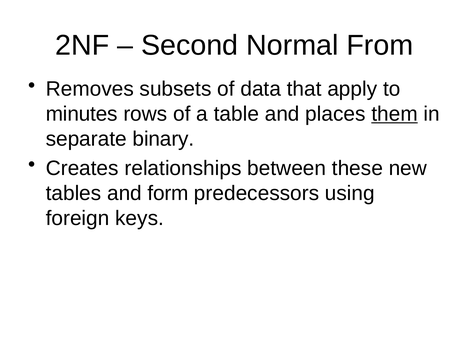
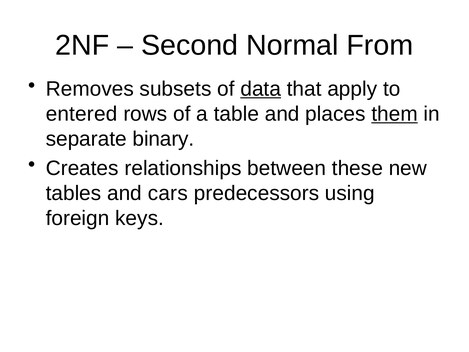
data underline: none -> present (261, 89)
minutes: minutes -> entered (82, 114)
form: form -> cars (168, 193)
